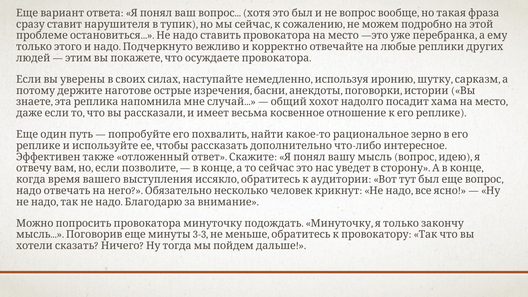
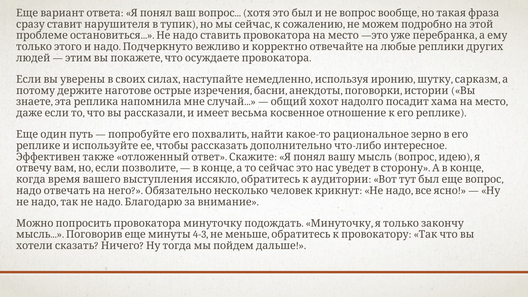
3-3: 3-3 -> 4-3 (201, 235)
